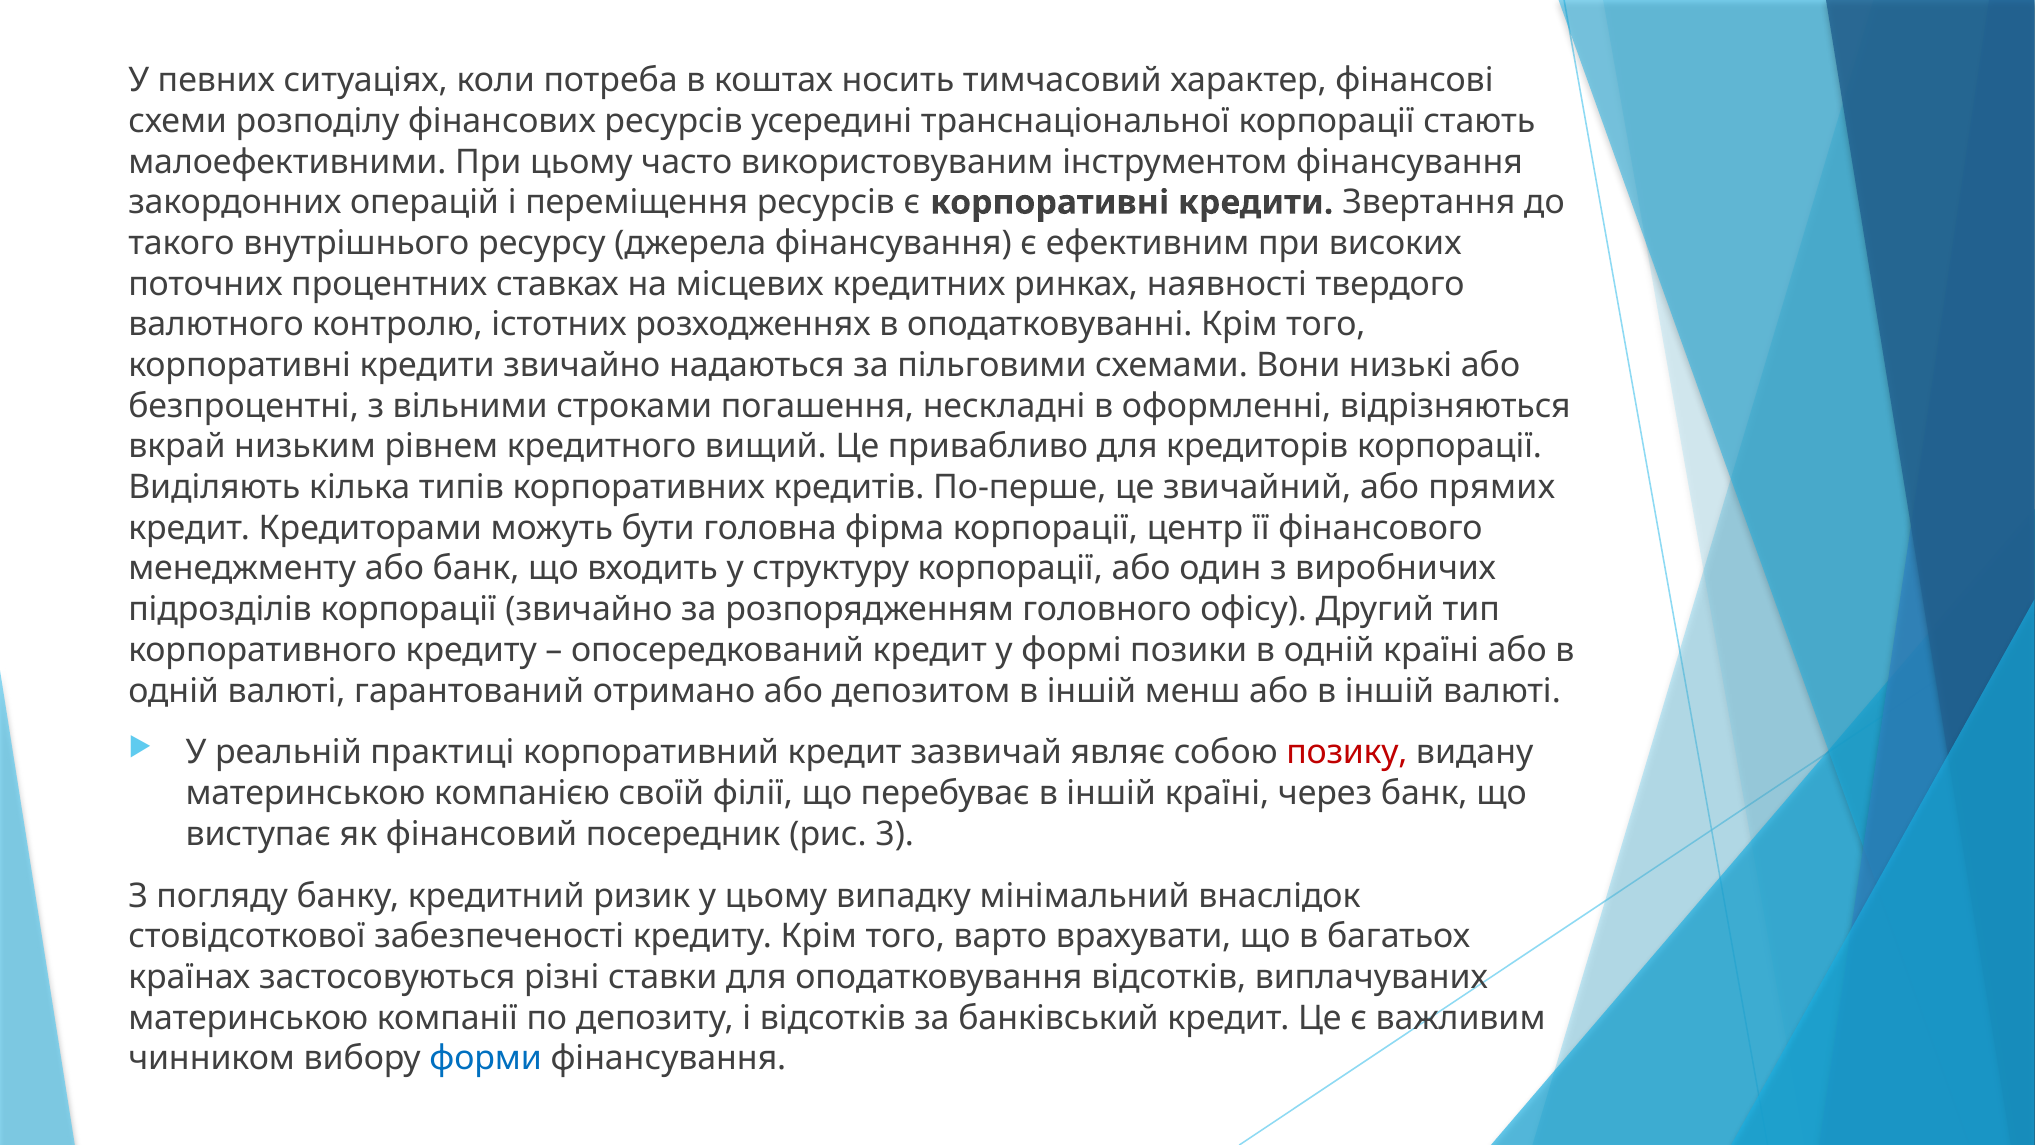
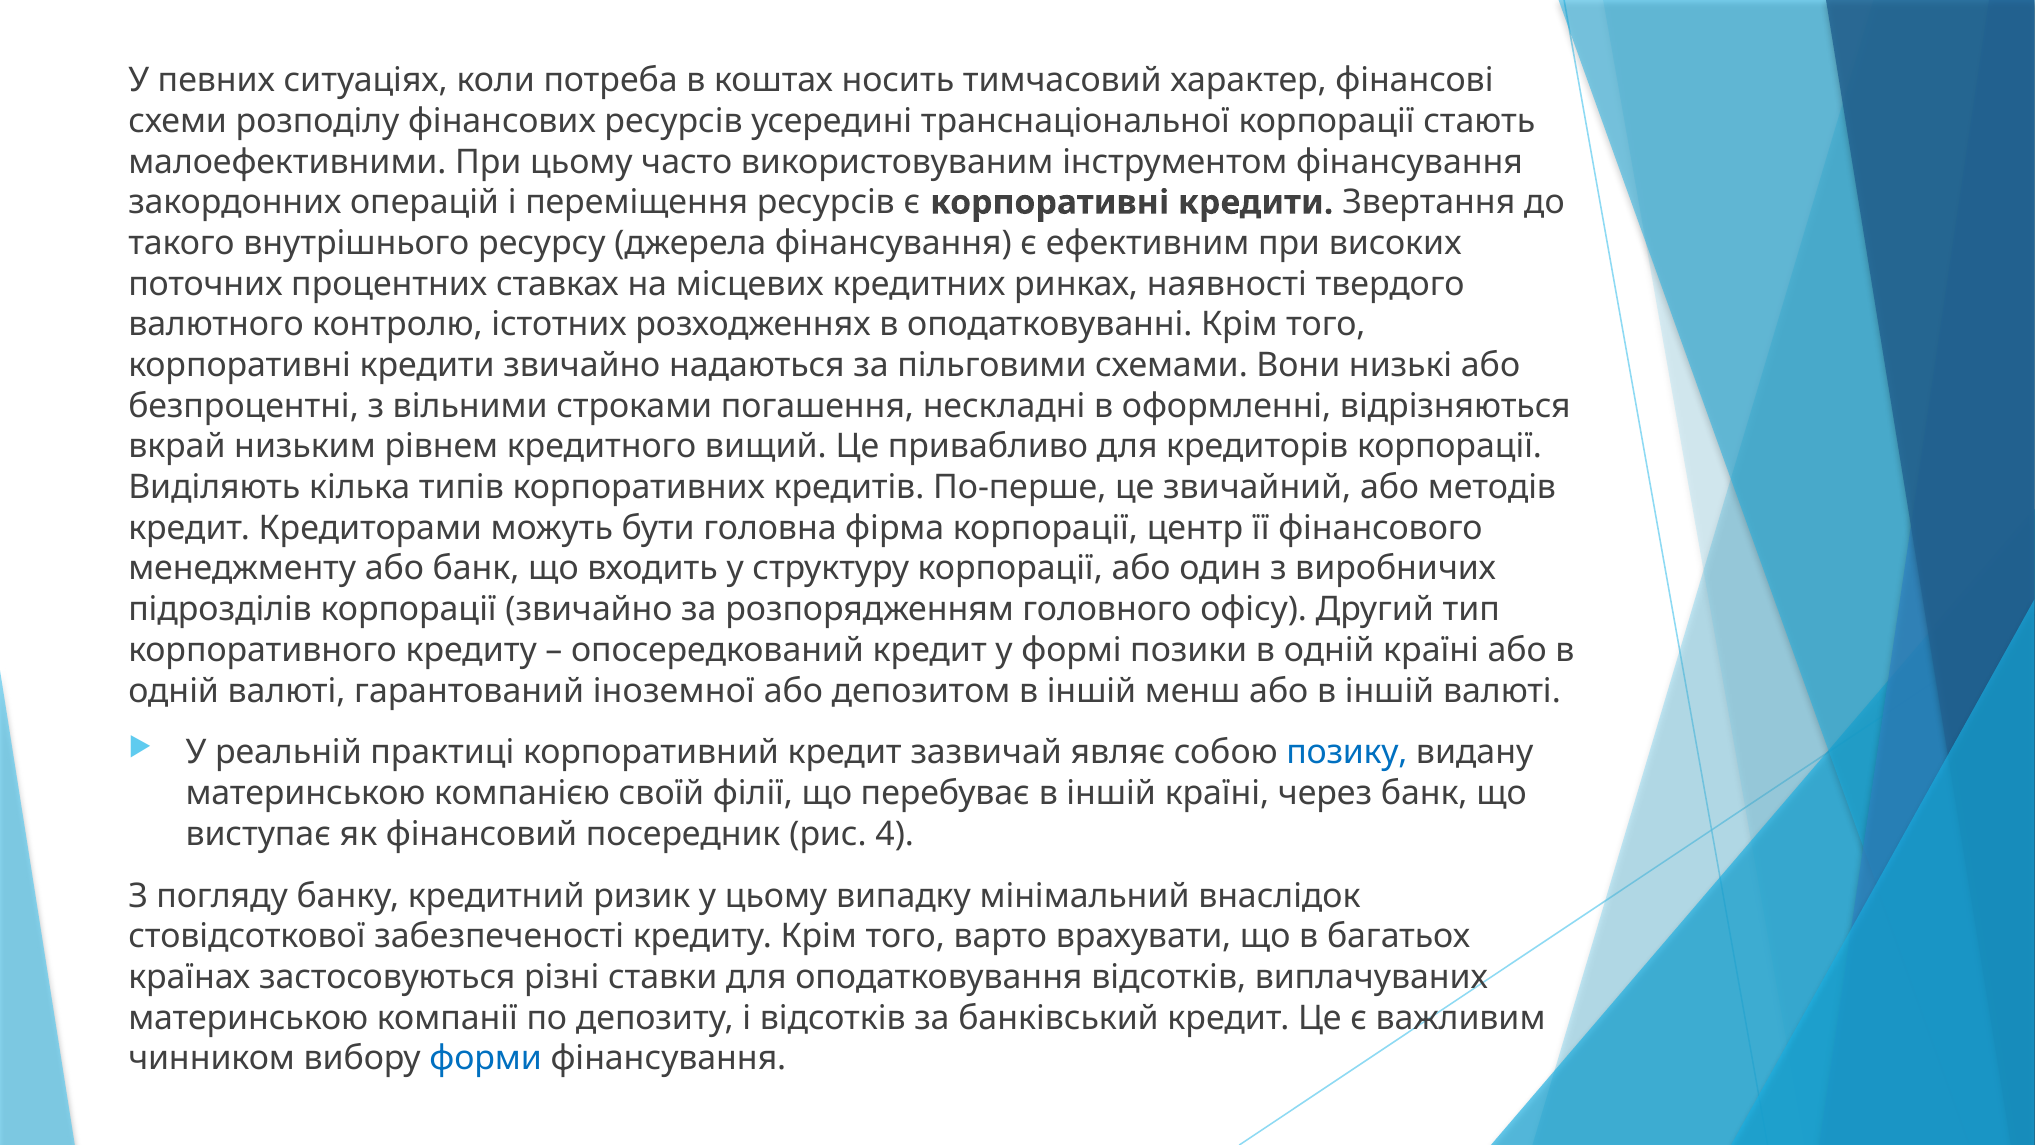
прямих: прямих -> методів (1492, 487)
отримано: отримано -> іноземної (674, 691)
позику colour: red -> blue (1347, 753)
3: 3 -> 4 (895, 834)
